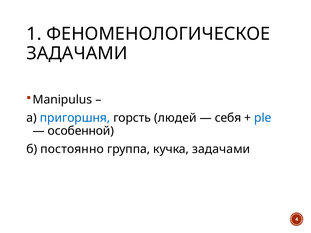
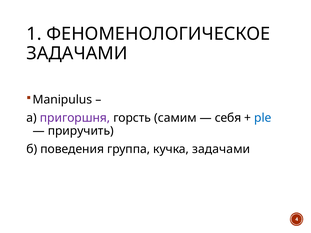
пригоршня colour: blue -> purple (75, 118)
людей: людей -> самим (175, 118)
особенной: особенной -> приручить (81, 131)
постоянно: постоянно -> поведения (72, 149)
